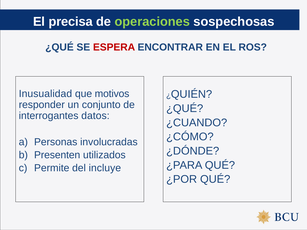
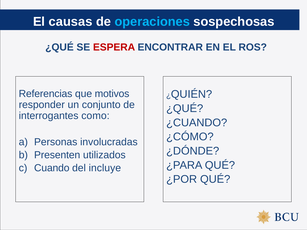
precisa: precisa -> causas (71, 22)
operaciones colour: light green -> light blue (152, 22)
Inusualidad: Inusualidad -> Referencias (46, 94)
datos: datos -> como (95, 116)
Permite: Permite -> Cuando (52, 168)
